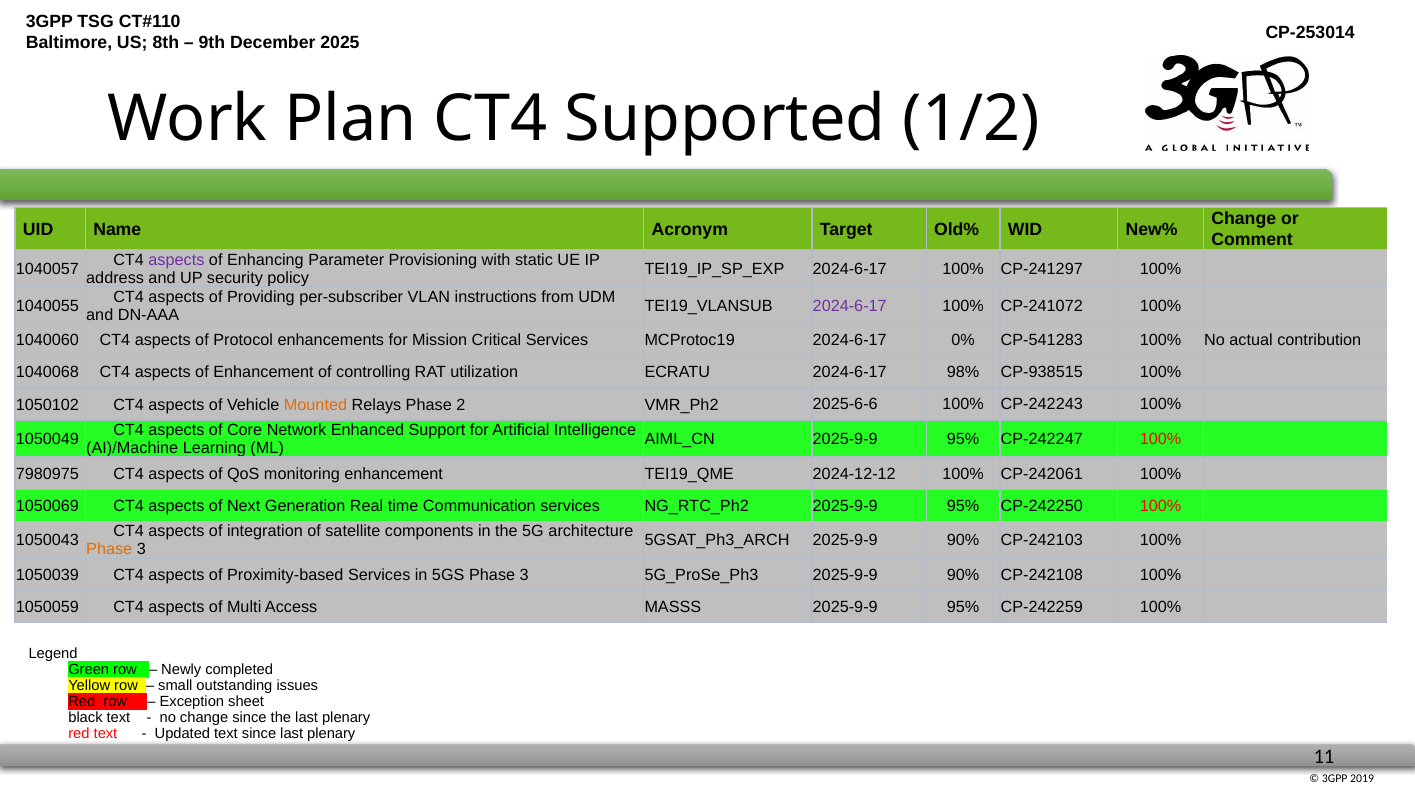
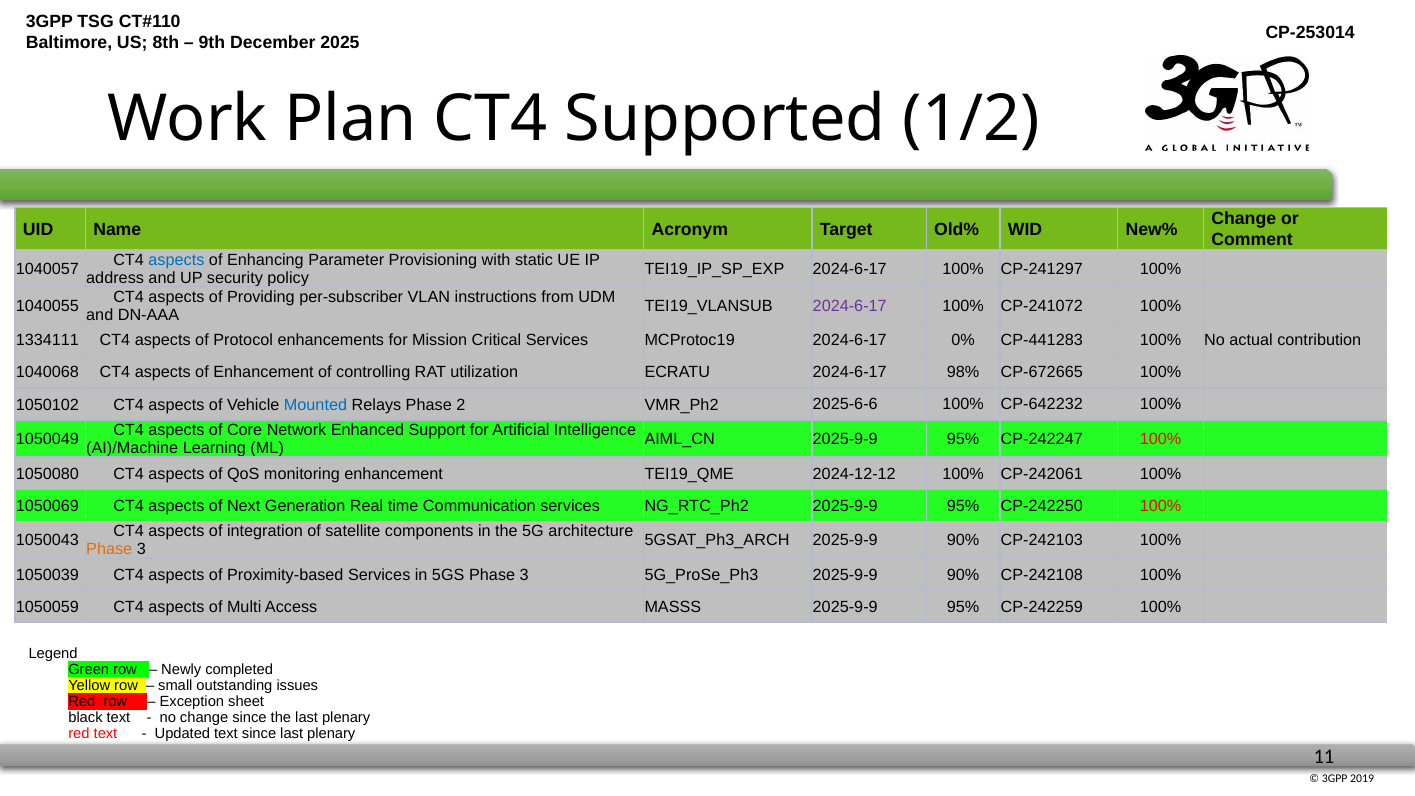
aspects colour: purple -> blue (176, 260)
1040060: 1040060 -> 1334111 (47, 340)
CP-541283: CP-541283 -> CP-441283 (1042, 340)
CP-938515: CP-938515 -> CP-672665 (1042, 372)
Mounted colour: orange -> blue (315, 405)
CP-242243: CP-242243 -> CP-642232 (1042, 405)
7980975: 7980975 -> 1050080 (47, 474)
